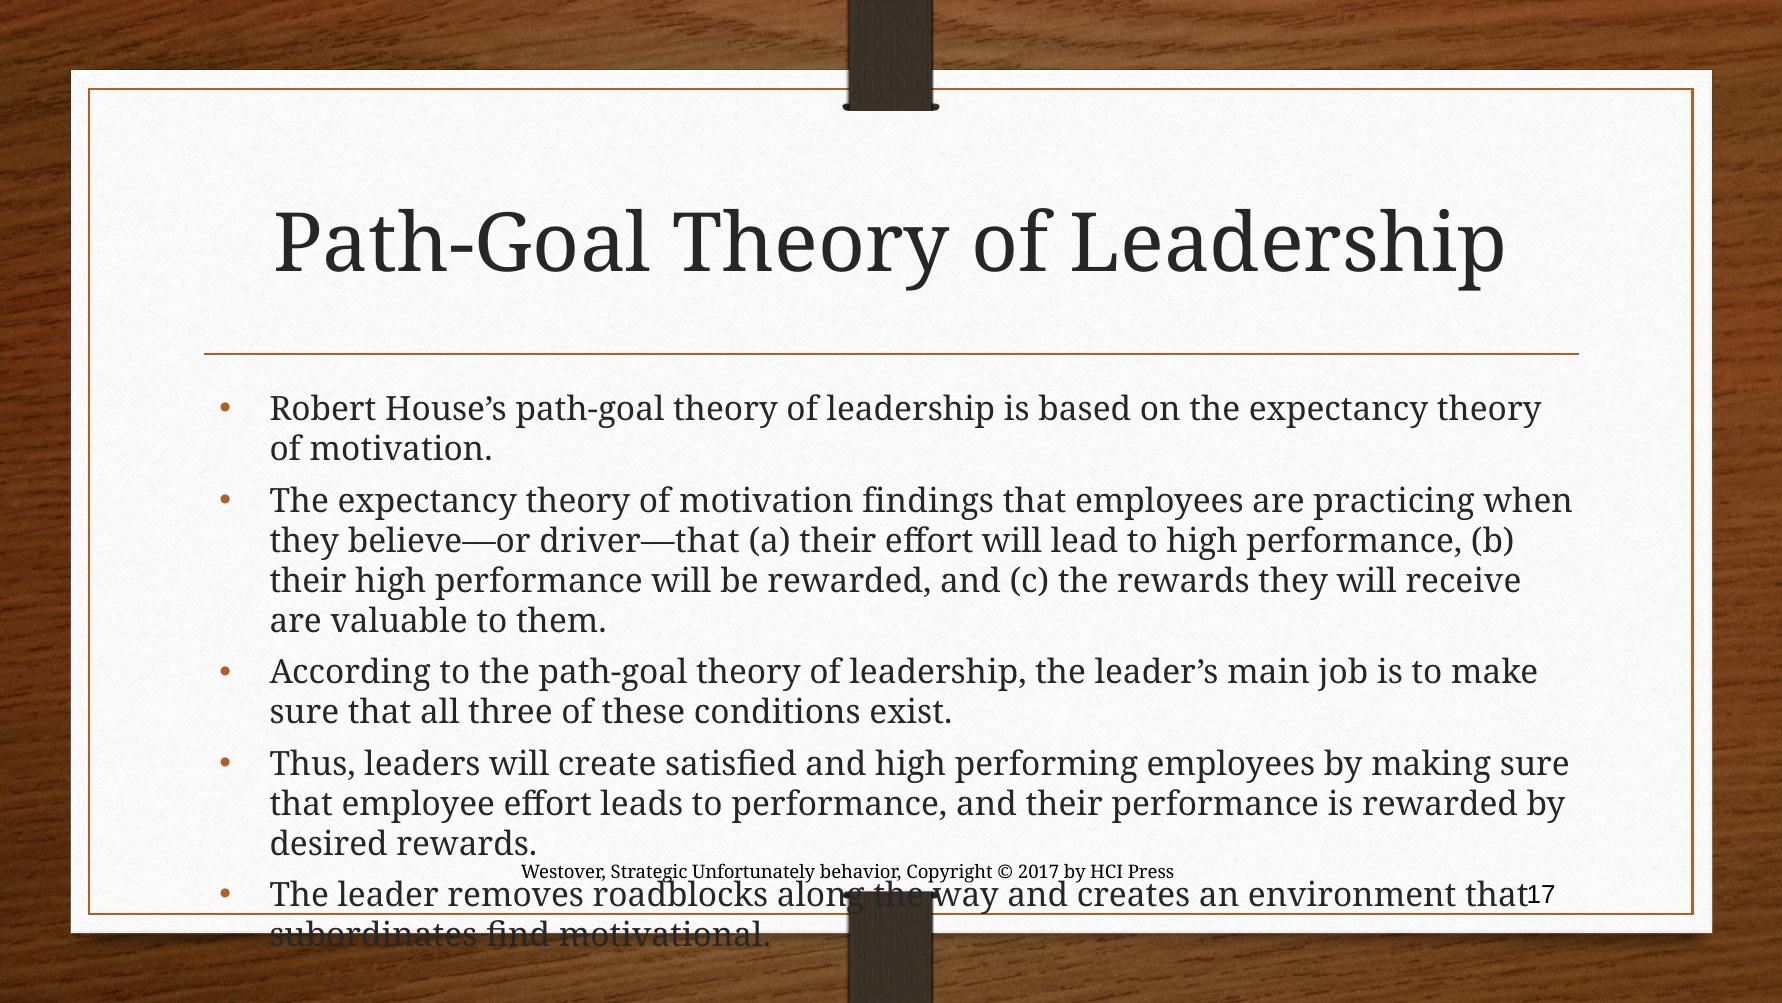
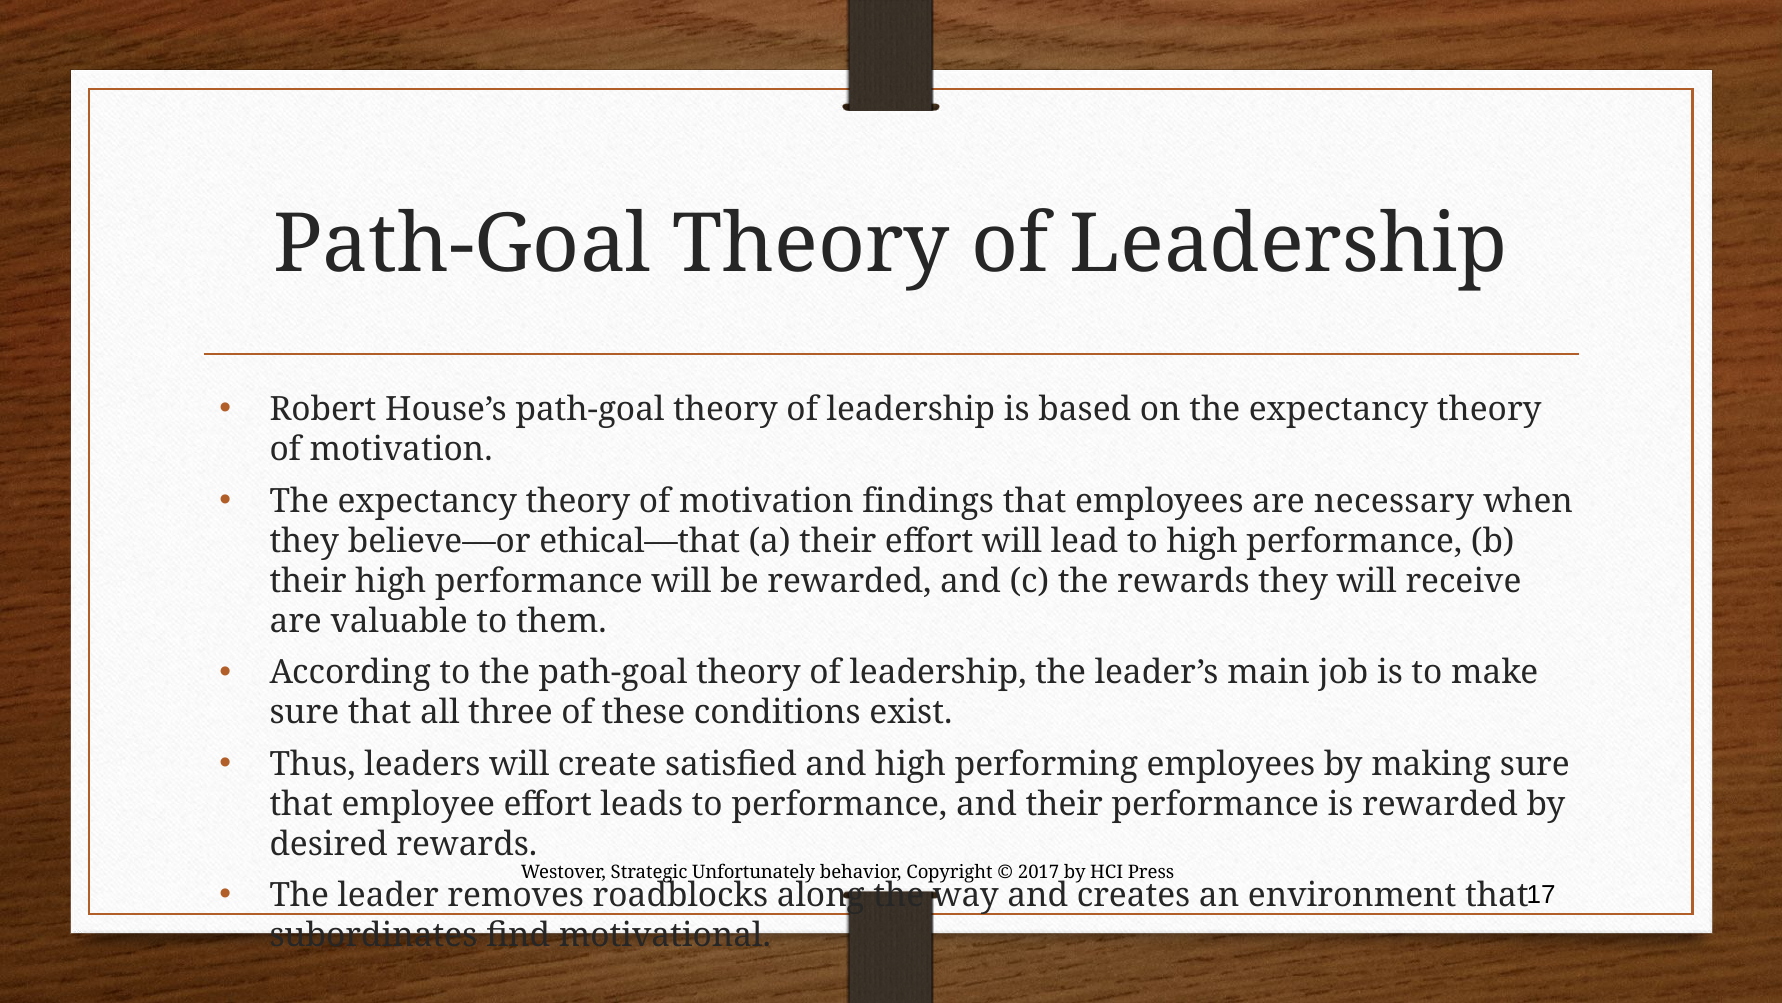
practicing: practicing -> necessary (1394, 501)
driver—that: driver—that -> ethical—that (640, 541)
